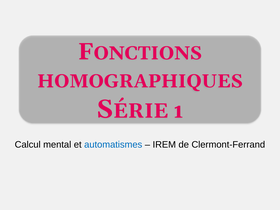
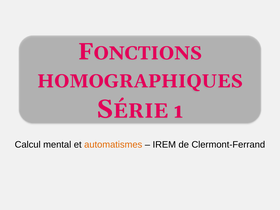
automatismes colour: blue -> orange (113, 145)
